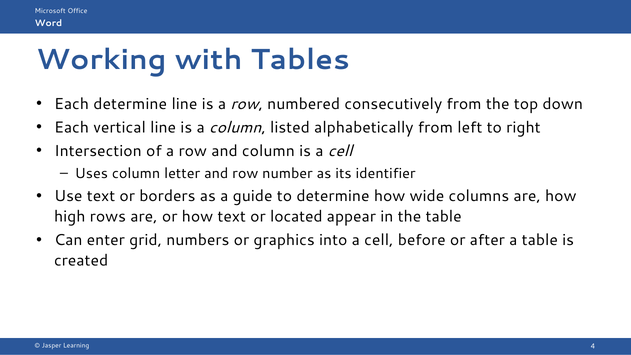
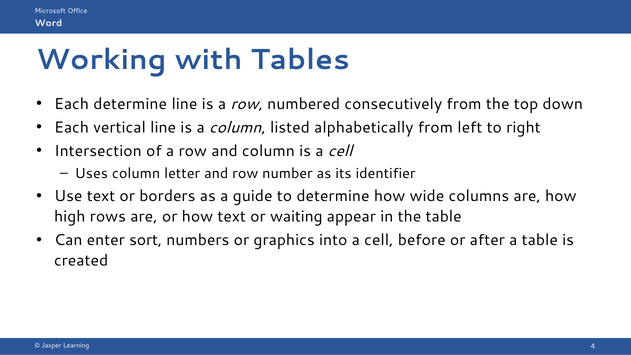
located: located -> waiting (296, 217)
grid: grid -> sort (146, 240)
